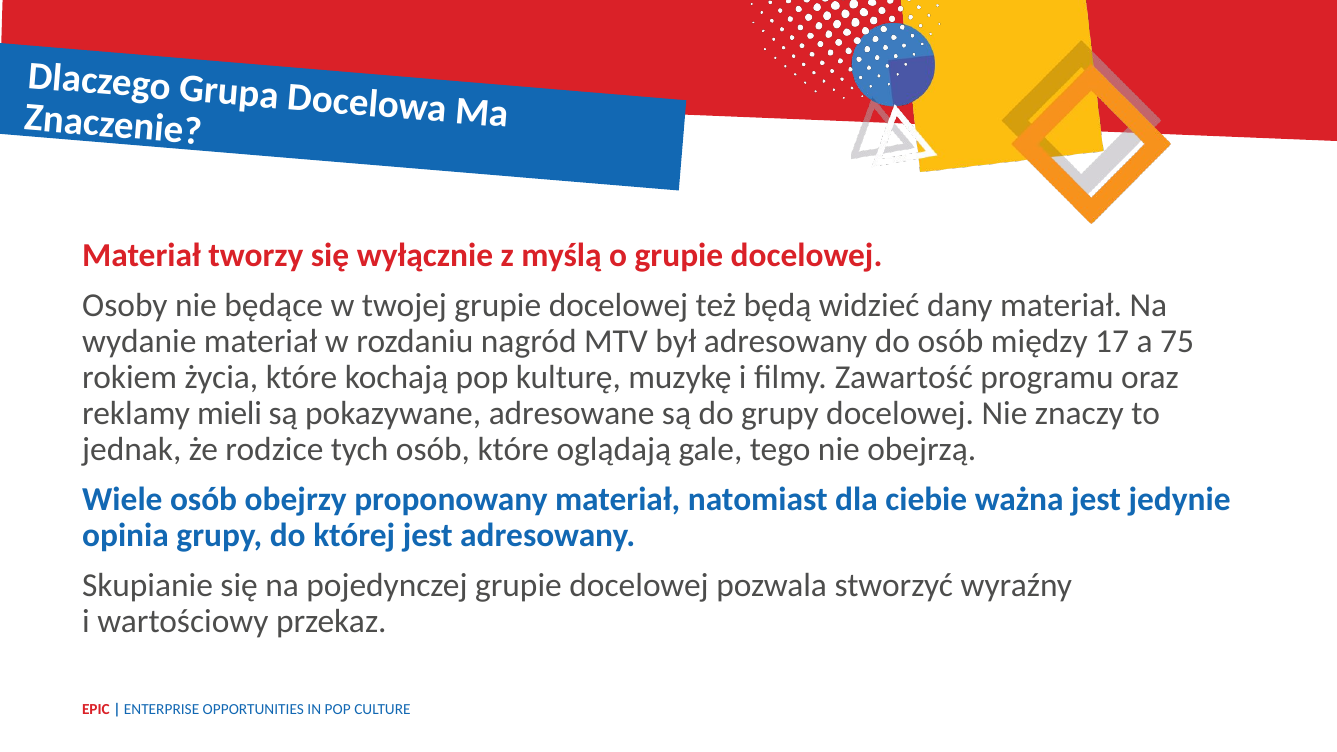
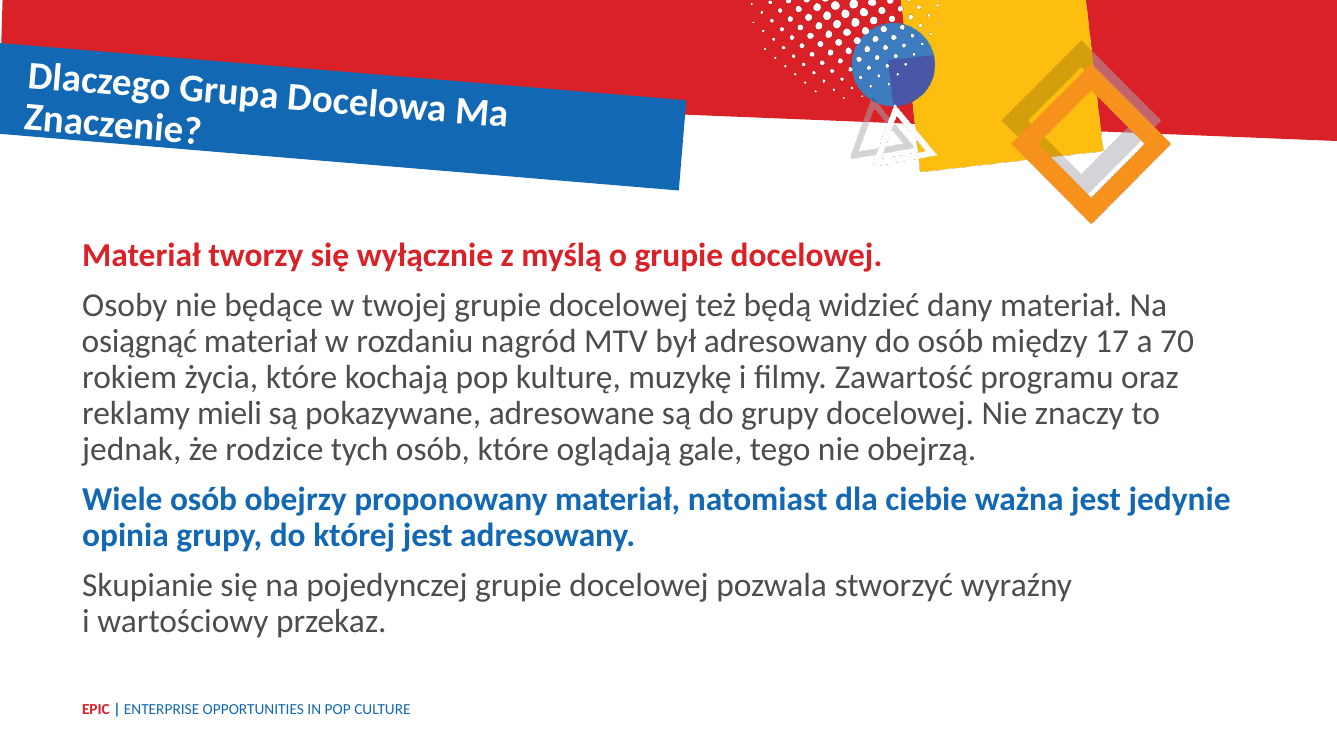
wydanie: wydanie -> osiągnąć (139, 341)
75: 75 -> 70 (1177, 341)
